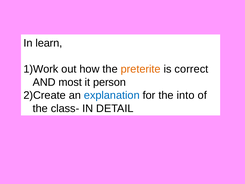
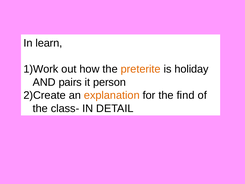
correct: correct -> holiday (192, 69)
most: most -> pairs (70, 82)
explanation colour: blue -> orange (112, 95)
into: into -> find (186, 95)
